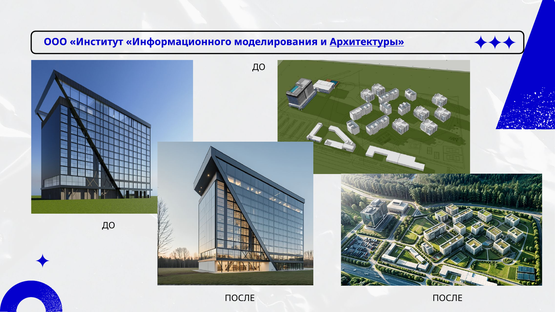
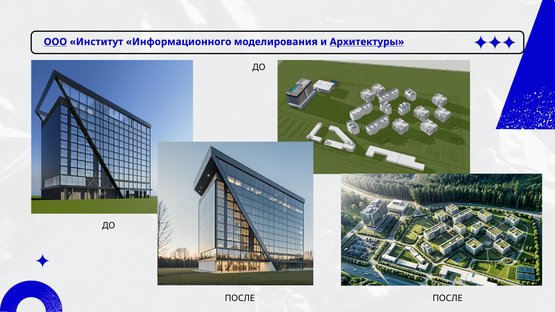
ООО underline: none -> present (55, 42)
